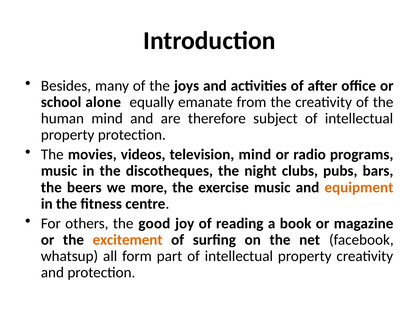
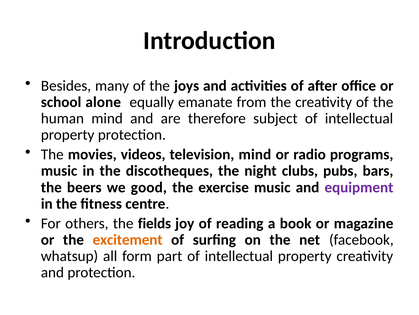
more: more -> good (149, 187)
equipment colour: orange -> purple (359, 187)
good: good -> fields (154, 223)
